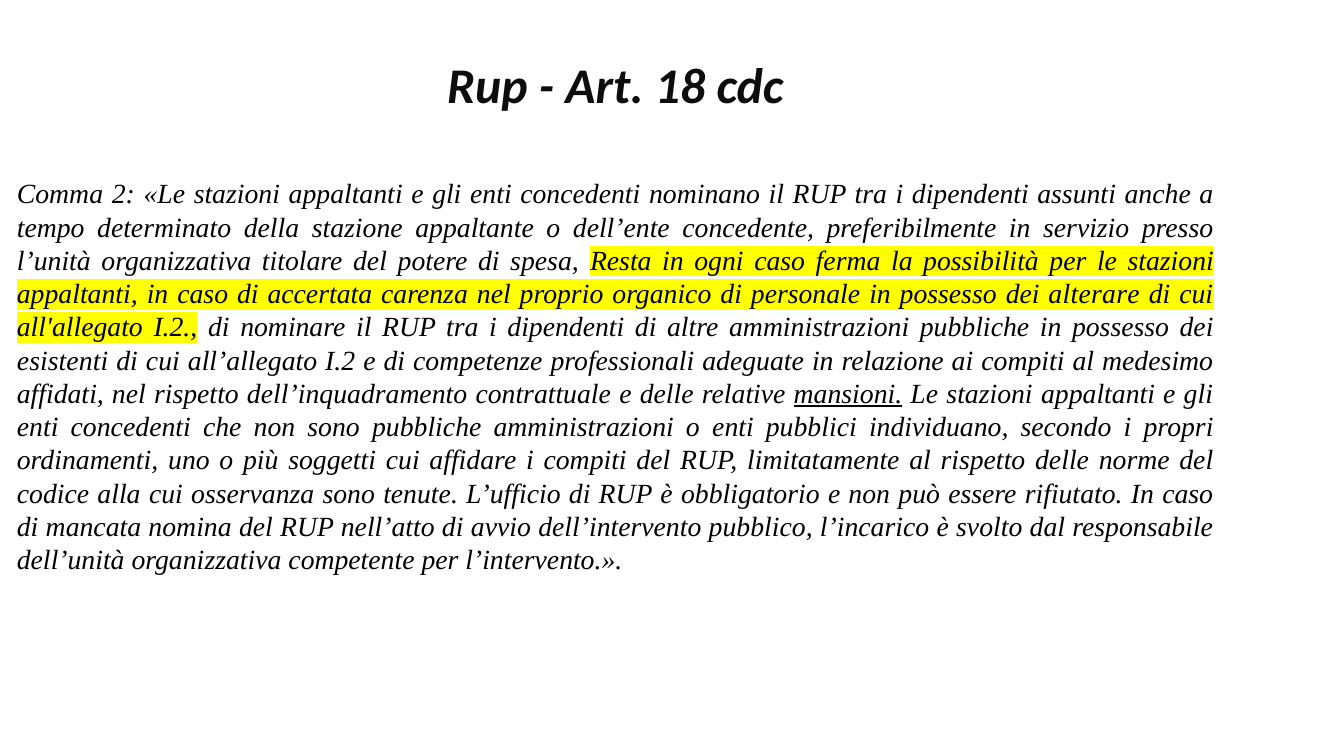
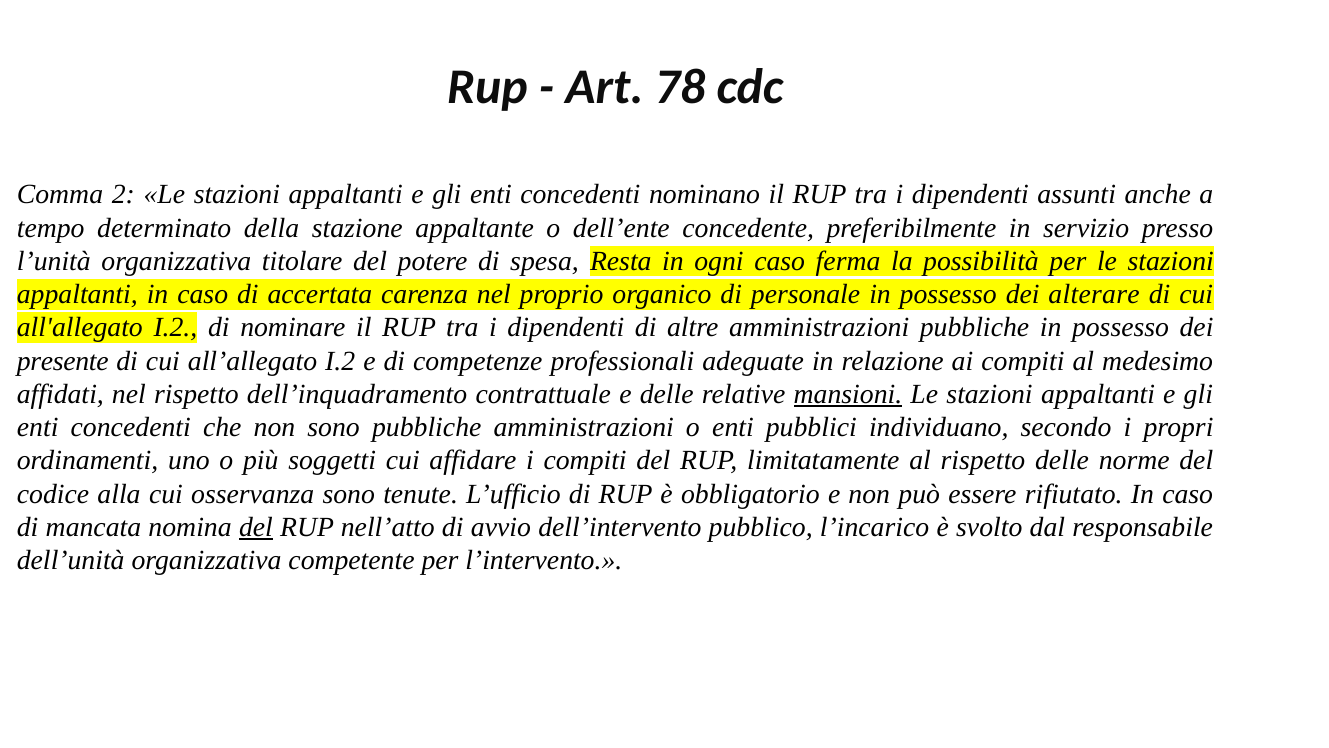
18: 18 -> 78 (680, 87)
esistenti: esistenti -> presente (63, 361)
del underline: none -> present (256, 527)
